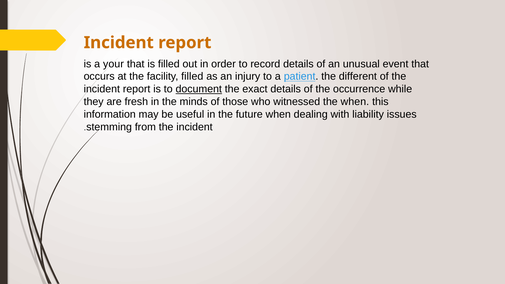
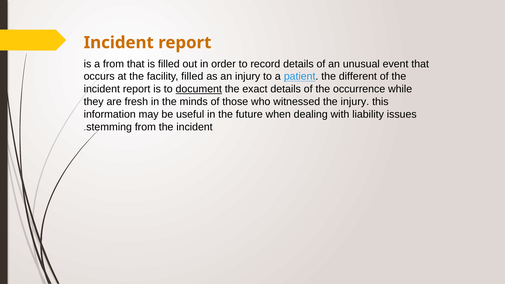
a your: your -> from (113, 64)
the when: when -> injury (355, 102)
